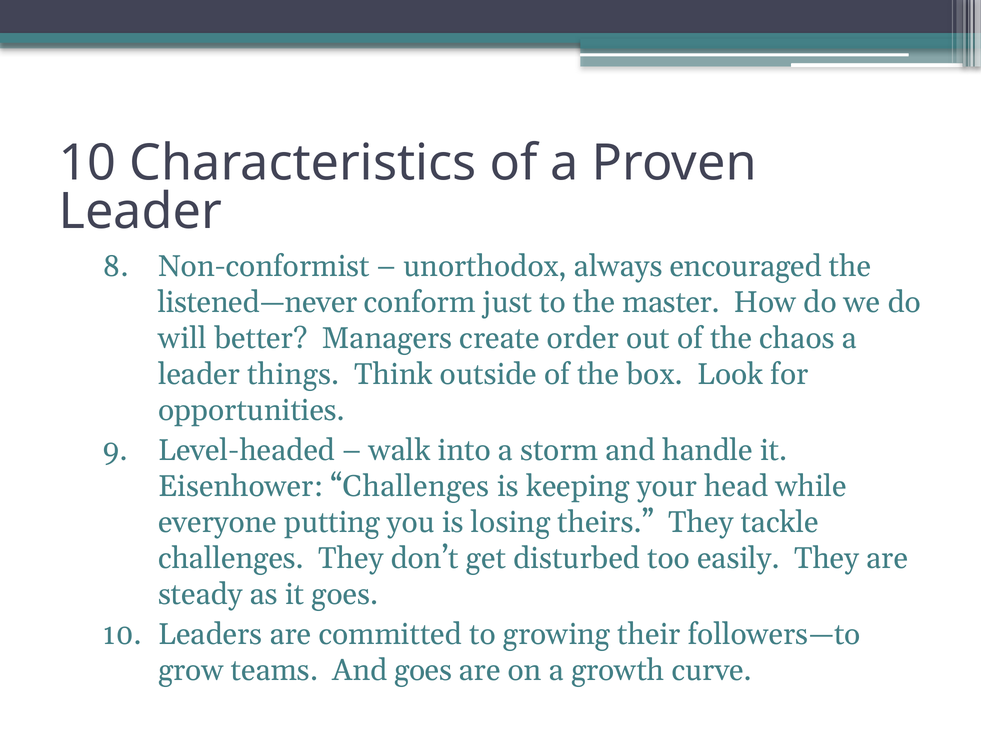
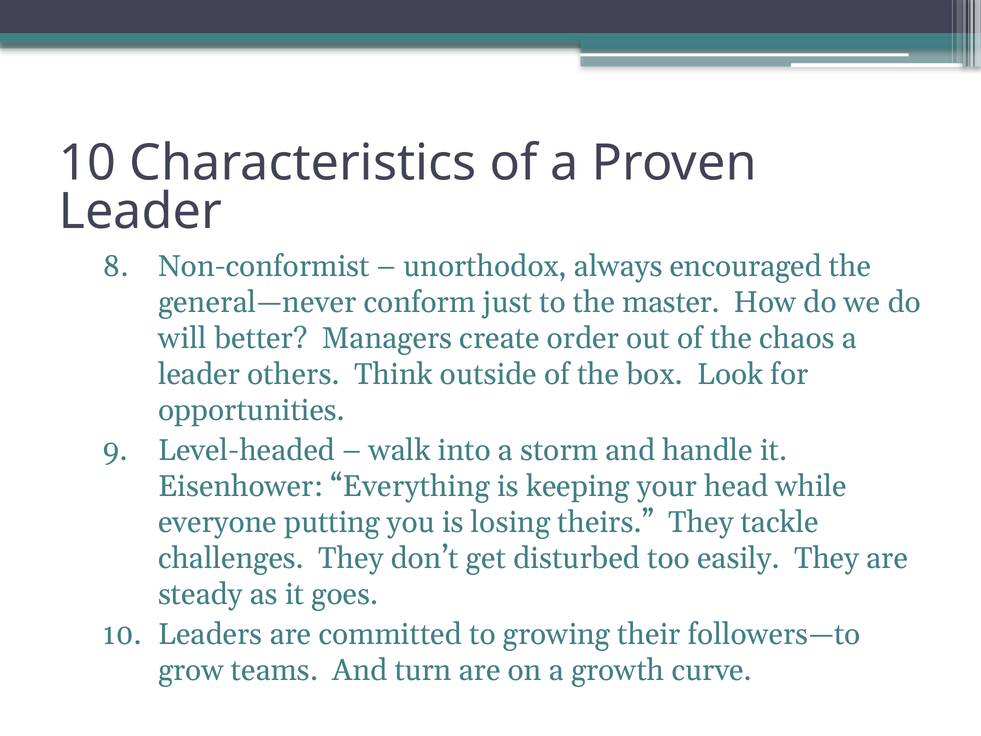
listened—never: listened—never -> general—never (257, 302)
things: things -> others (293, 374)
Eisenhower Challenges: Challenges -> Everything (410, 486)
And goes: goes -> turn (423, 670)
